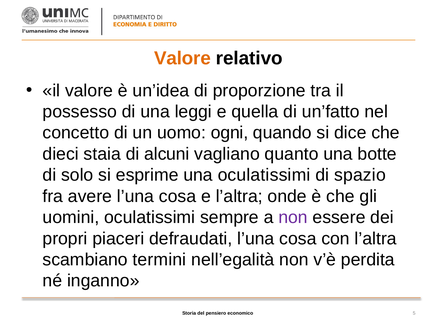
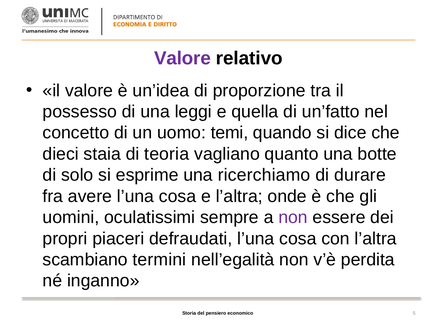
Valore colour: orange -> purple (183, 58)
ogni: ogni -> temi (230, 133)
alcuni: alcuni -> teoria (167, 154)
una oculatissimi: oculatissimi -> ricerchiamo (264, 175)
spazio: spazio -> durare (360, 175)
